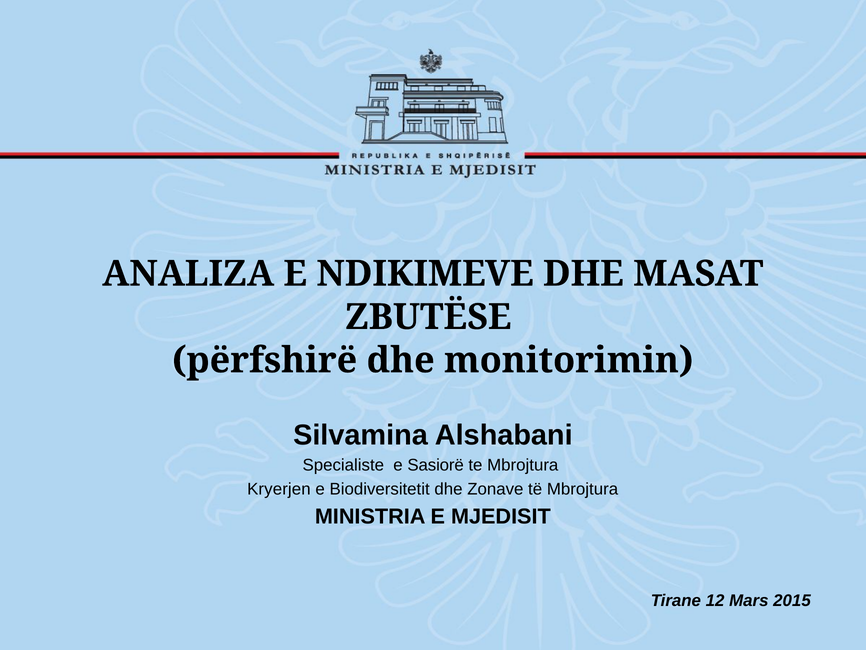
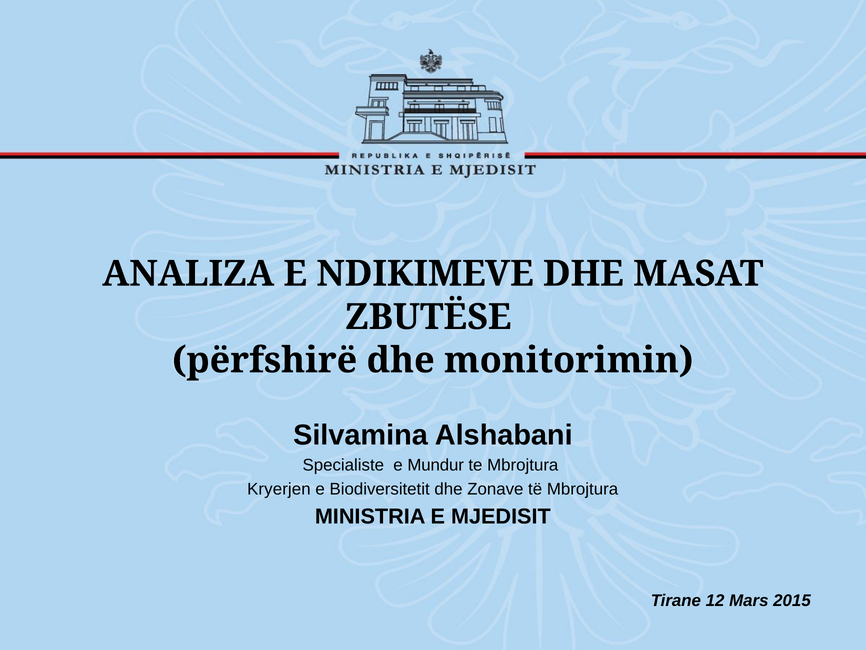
Sasiorë: Sasiorë -> Mundur (436, 465)
